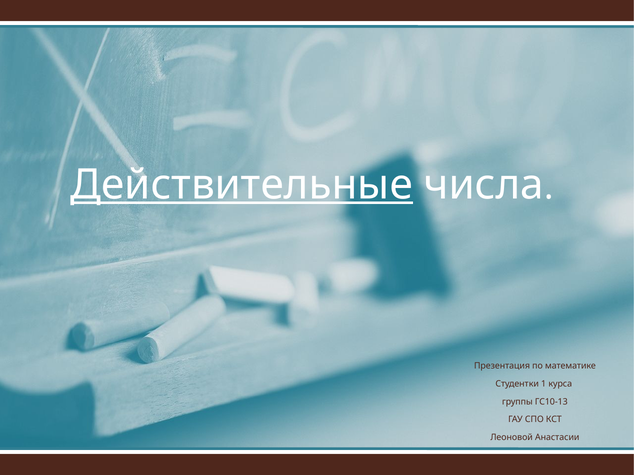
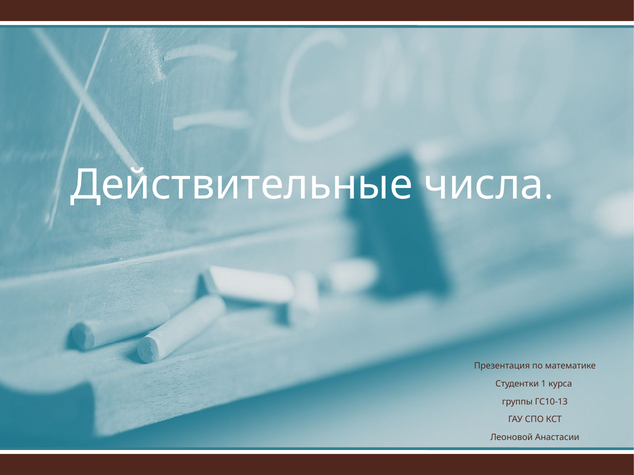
Действительные underline: present -> none (242, 185)
